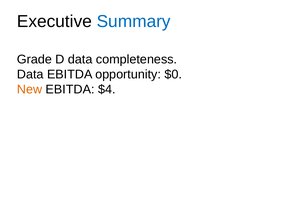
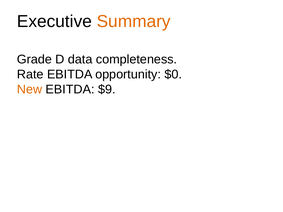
Summary colour: blue -> orange (134, 21)
Data: Data -> Rate (30, 74)
$4: $4 -> $9 (107, 90)
